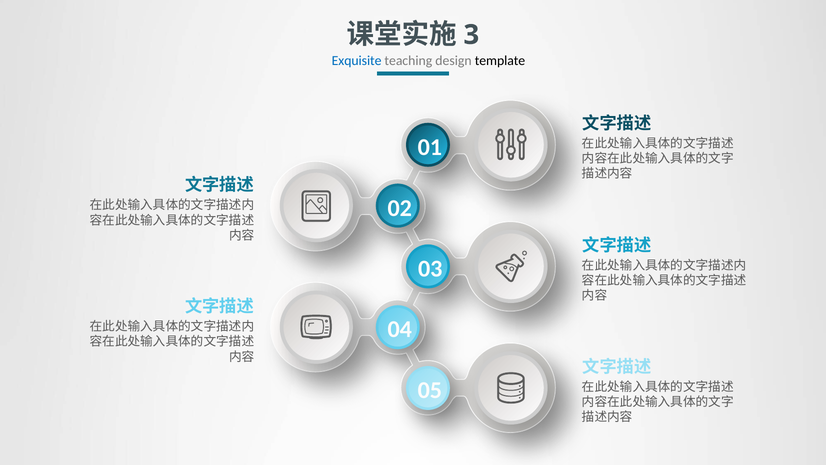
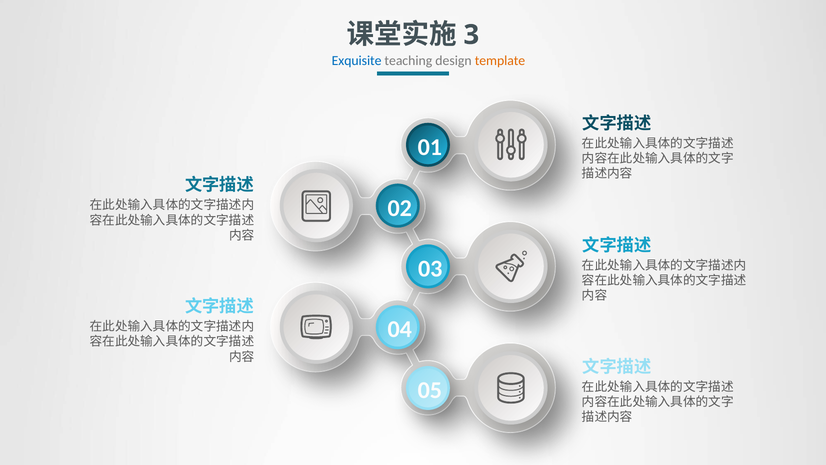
template colour: black -> orange (500, 61)
